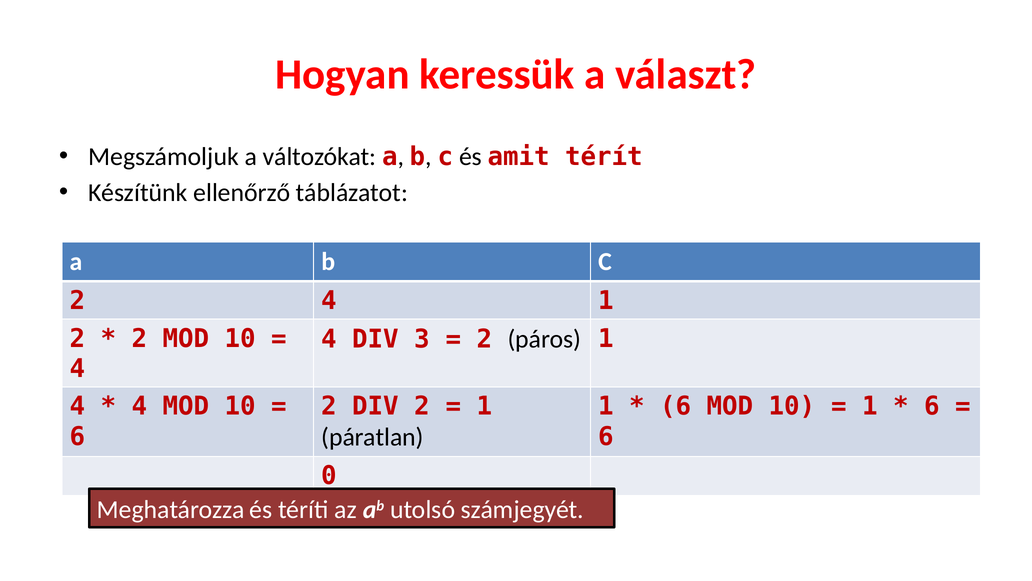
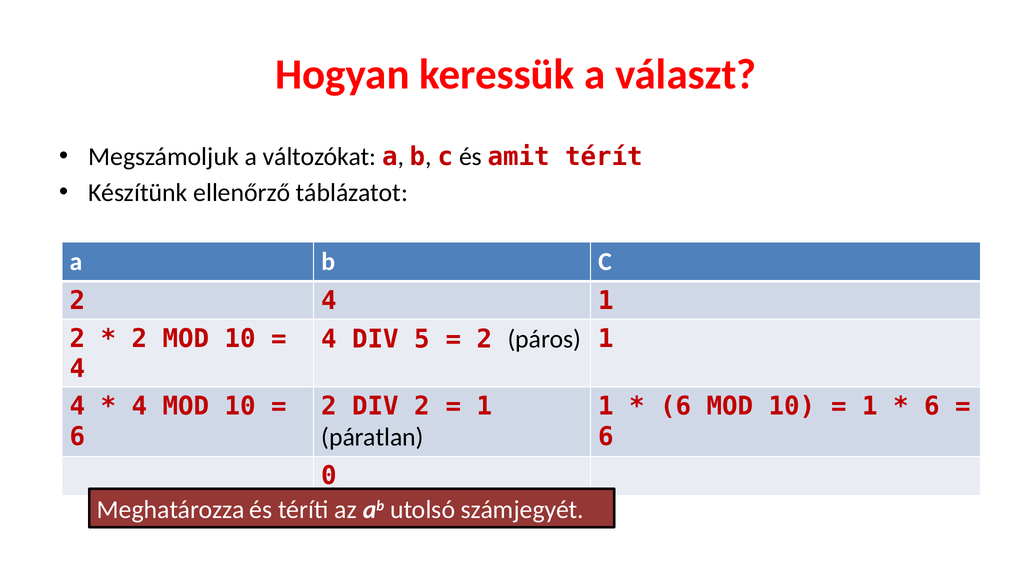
3: 3 -> 5 (422, 339)
